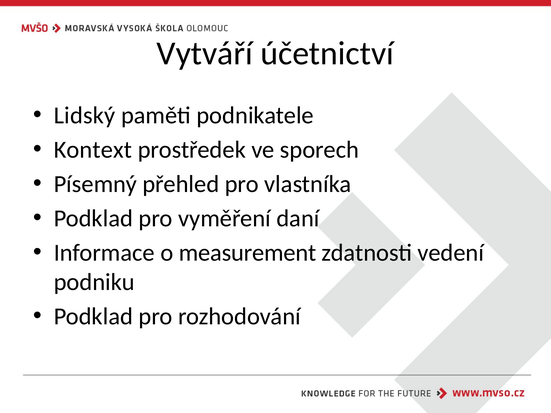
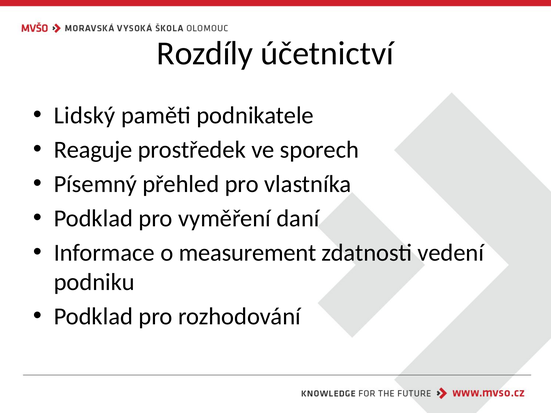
Vytváří: Vytváří -> Rozdíly (205, 53)
Kontext: Kontext -> Reaguje (93, 150)
